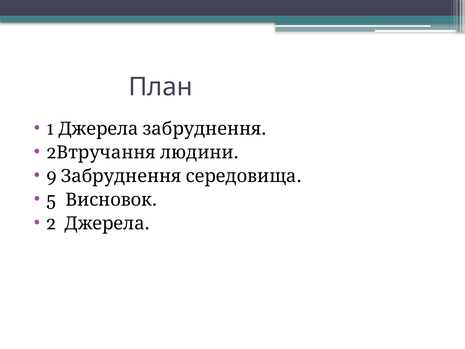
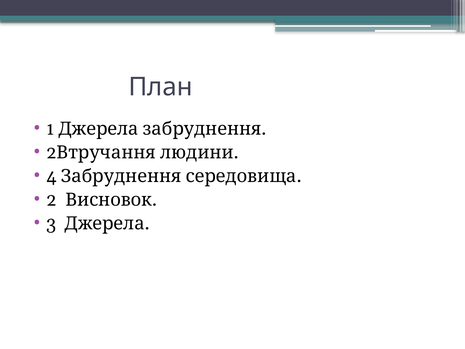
9: 9 -> 4 (52, 176)
5: 5 -> 2 (51, 200)
2: 2 -> 3 (51, 223)
